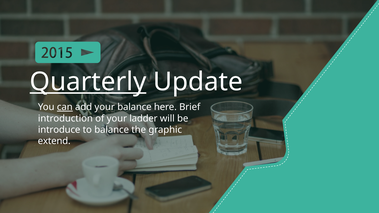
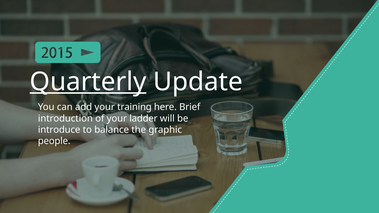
can underline: present -> none (65, 107)
your balance: balance -> training (134, 107)
extend: extend -> people (54, 141)
